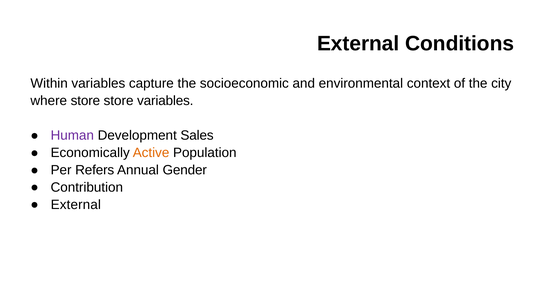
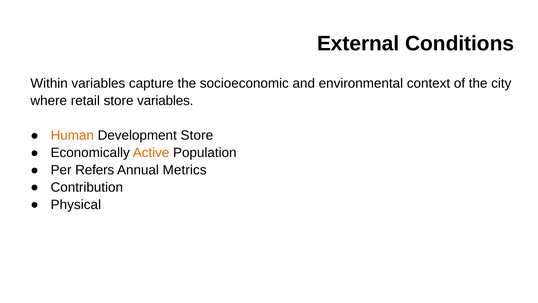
where store: store -> retail (85, 100)
Human colour: purple -> orange (72, 135)
Development Sales: Sales -> Store (197, 135)
Gender: Gender -> Metrics (185, 170)
External: External -> Physical (76, 204)
